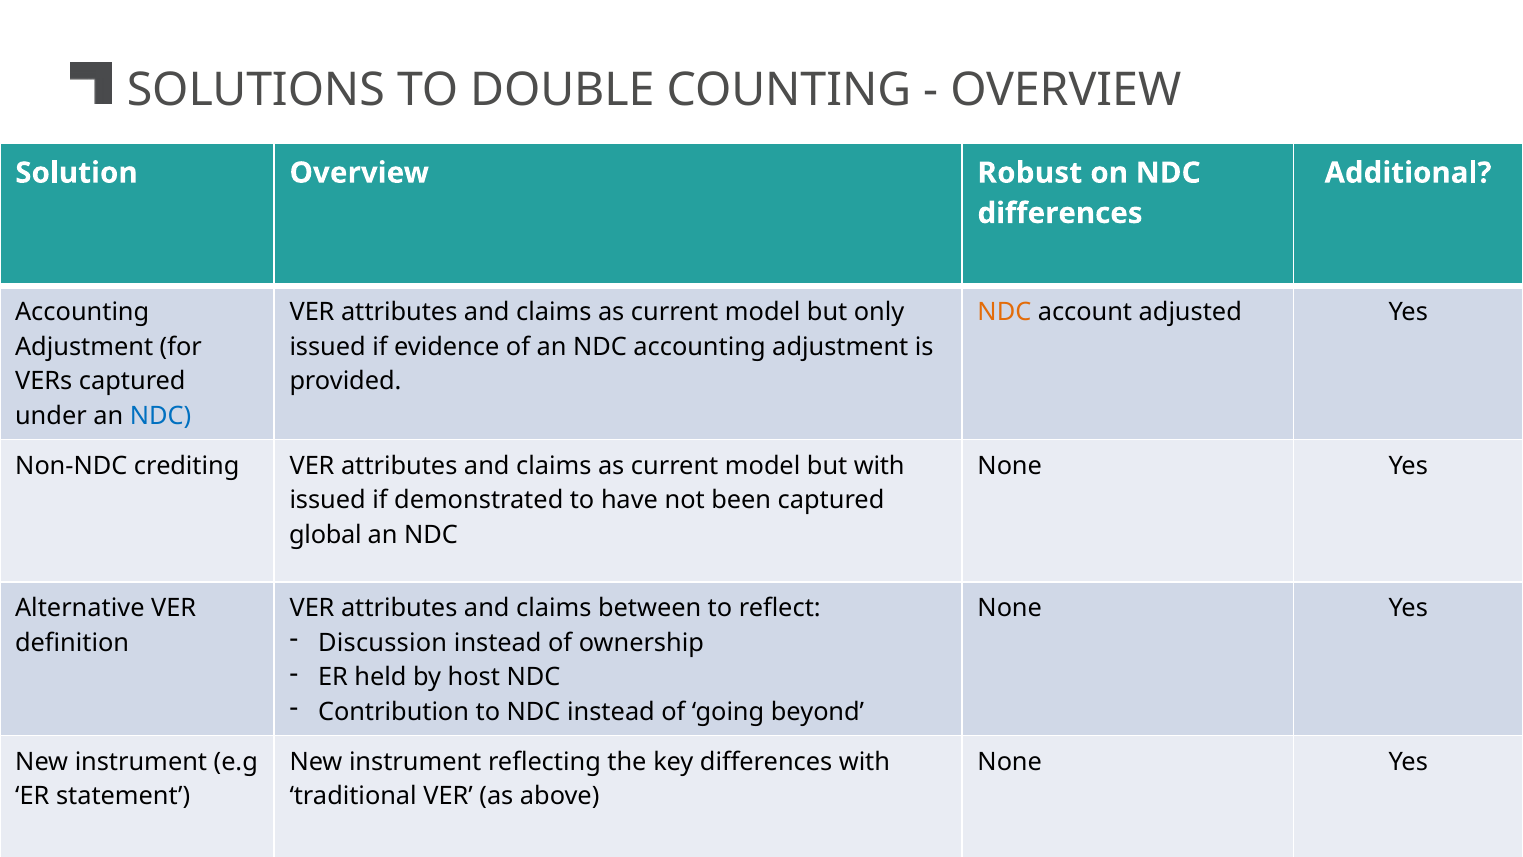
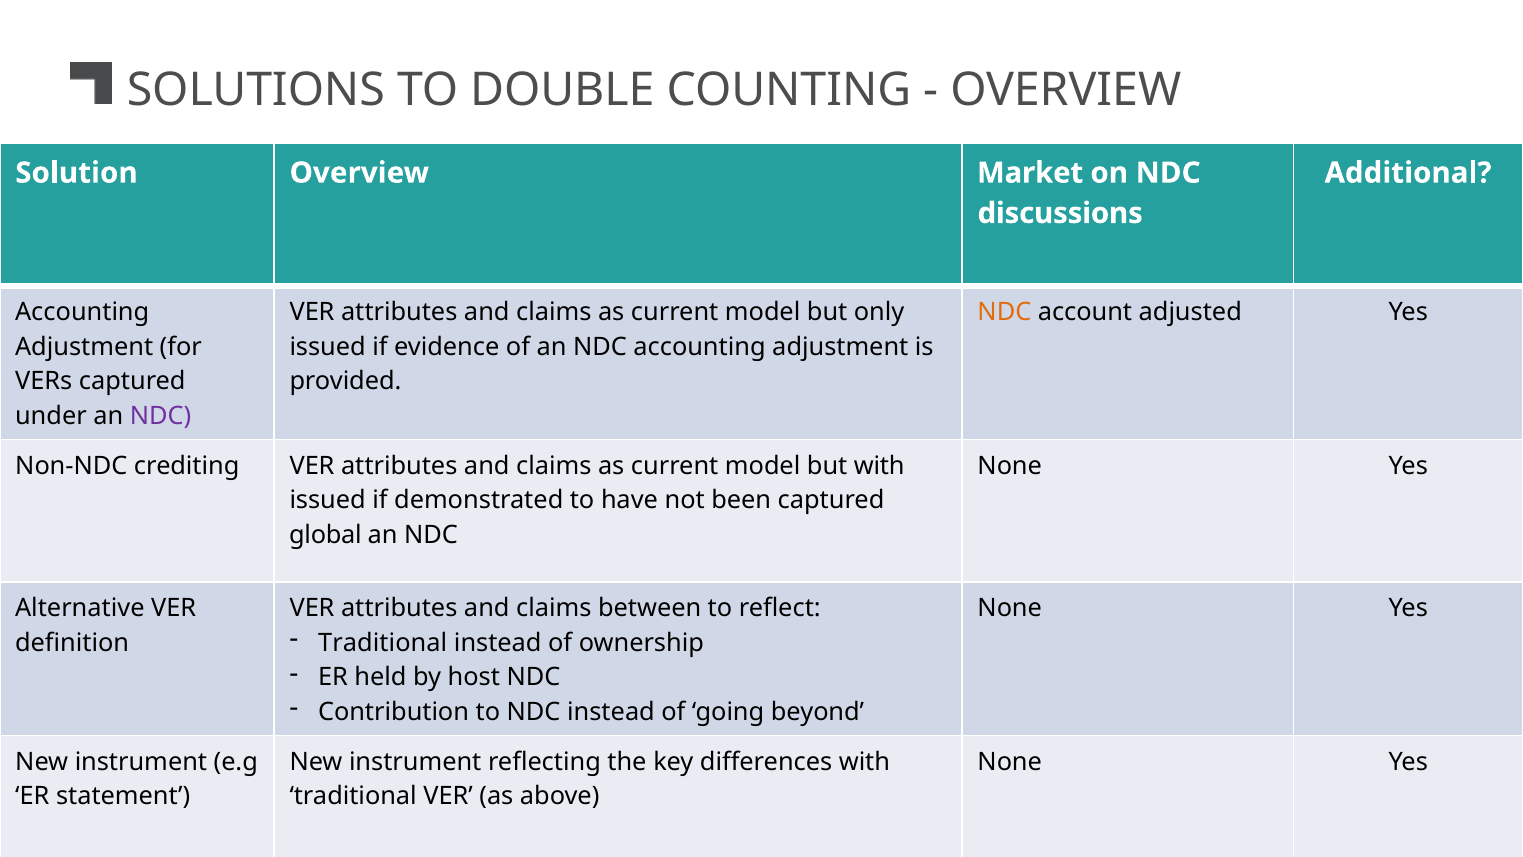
Robust: Robust -> Market (1030, 173)
differences: differences -> discussions (1060, 213)
NDC colour: blue -> purple (160, 416)
Discussion: Discussion -> Traditional (383, 643)
